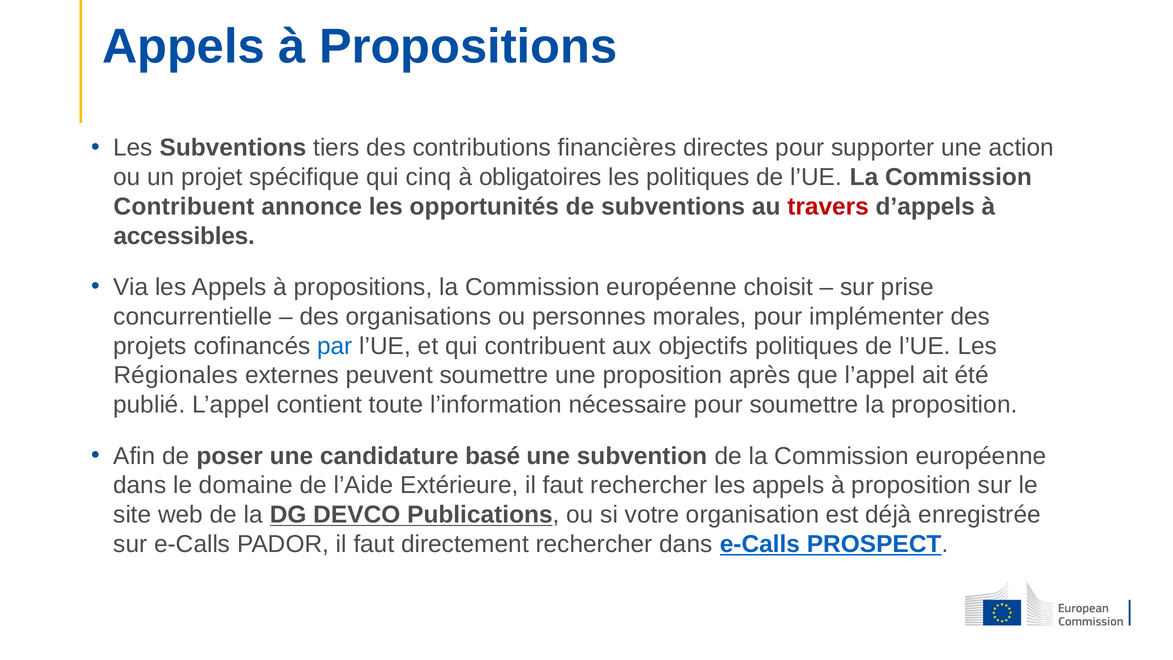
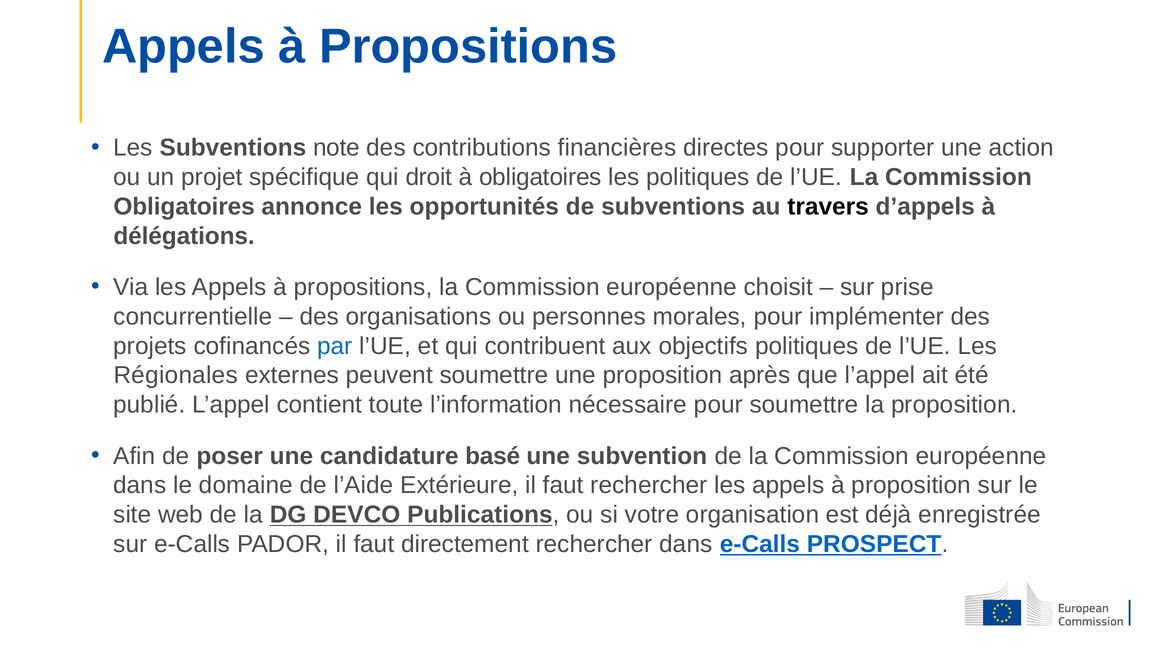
tiers: tiers -> note (336, 148)
cinq: cinq -> droit (429, 177)
Contribuent: Contribuent -> Obligatoires (184, 207)
travers colour: red -> black (828, 207)
accessibles: accessibles -> délégations (184, 236)
